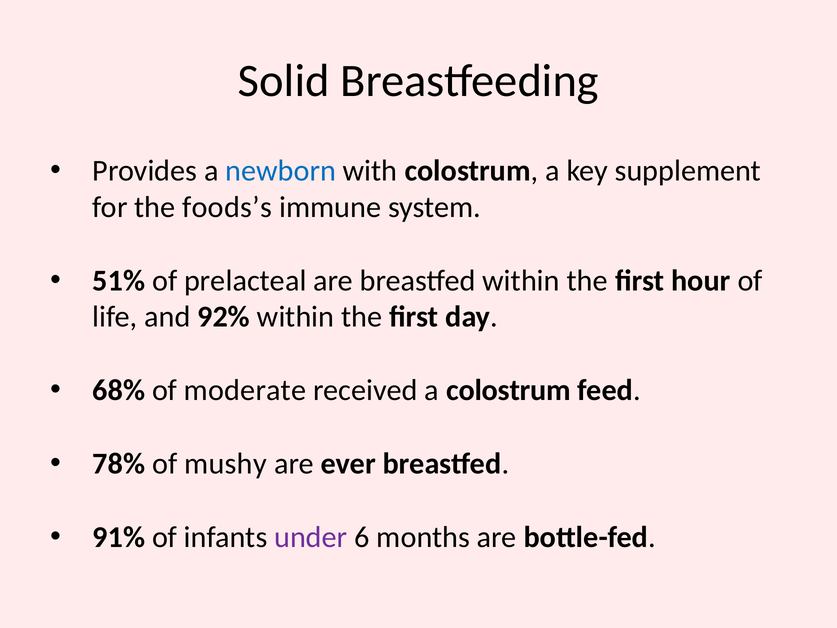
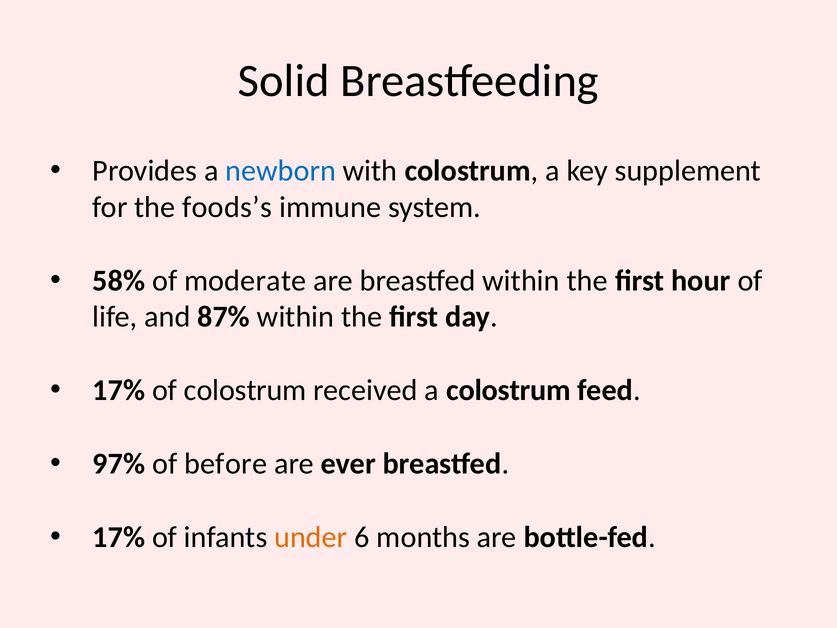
51%: 51% -> 58% (119, 281)
prelacteal: prelacteal -> moderate (245, 281)
92%: 92% -> 87% (224, 317)
68%: 68% -> 17% (119, 390)
of moderate: moderate -> colostrum (245, 390)
78%: 78% -> 97% (119, 464)
mushy: mushy -> before (226, 464)
91%: 91% -> 17% (119, 537)
under colour: purple -> orange (311, 537)
